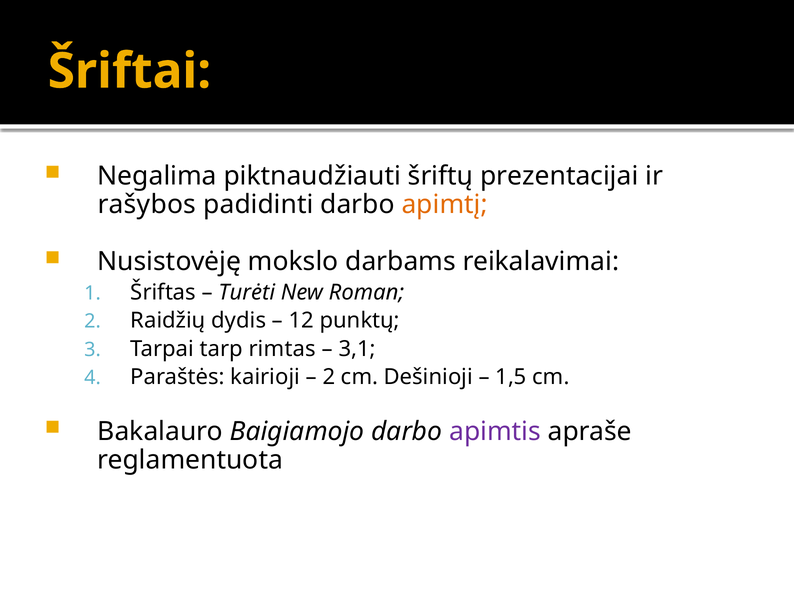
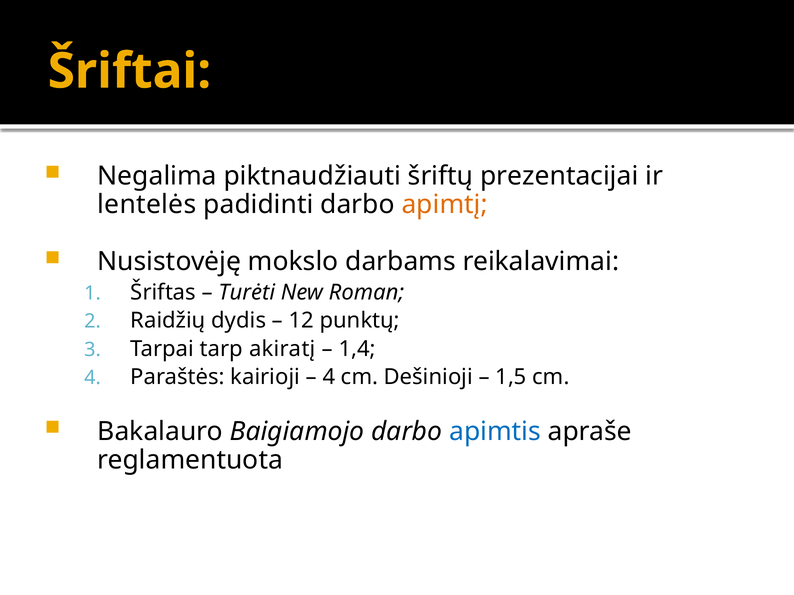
rašybos: rašybos -> lentelės (147, 205)
rimtas: rimtas -> akiratį (282, 349)
3,1: 3,1 -> 1,4 (357, 349)
2: 2 -> 4 (329, 377)
apimtis colour: purple -> blue (495, 432)
